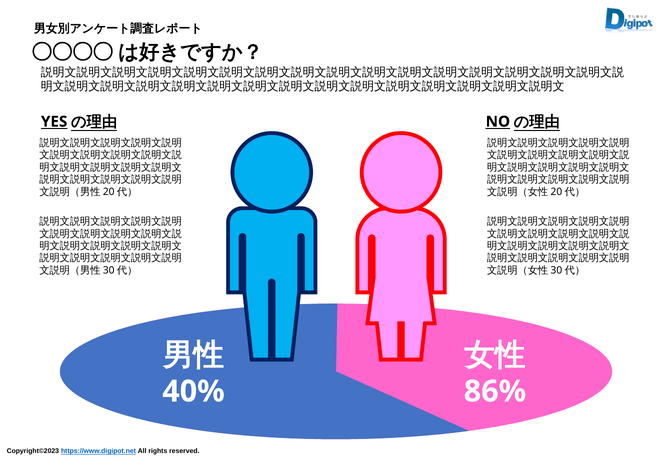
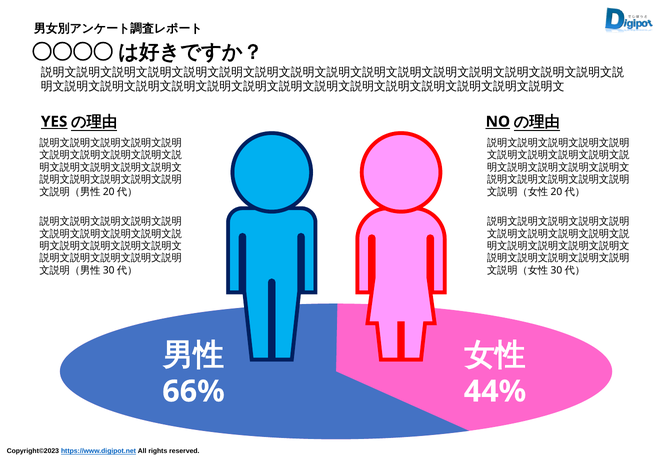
40%: 40% -> 66% (193, 392)
86%: 86% -> 44% (495, 392)
